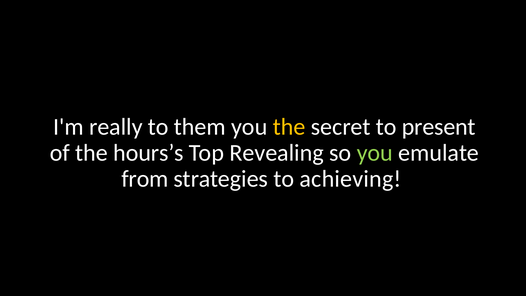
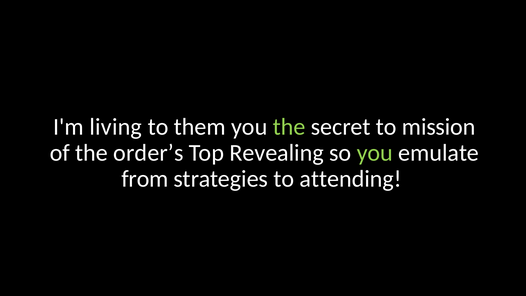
really: really -> living (116, 127)
the colour: yellow -> light green (289, 127)
present: present -> mission (439, 127)
hours’s: hours’s -> order’s (148, 153)
achieving: achieving -> attending (351, 179)
